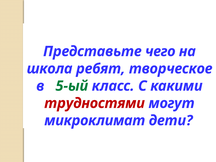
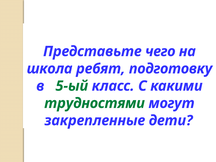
творческое: творческое -> подготовку (171, 69)
трудностями colour: red -> green (95, 103)
микроклимат: микроклимат -> закрепленные (95, 121)
